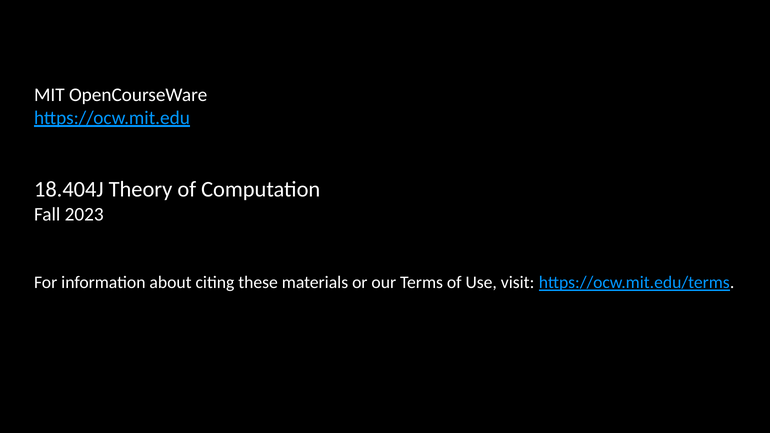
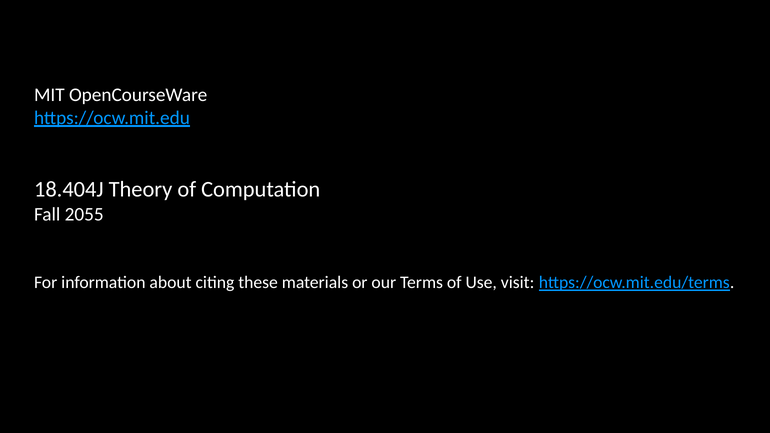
2023: 2023 -> 2055 (84, 214)
